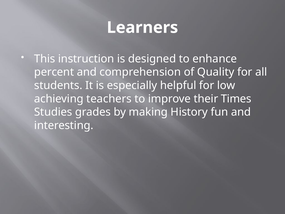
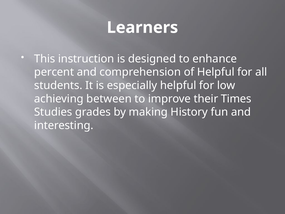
of Quality: Quality -> Helpful (216, 72)
teachers: teachers -> between (109, 99)
